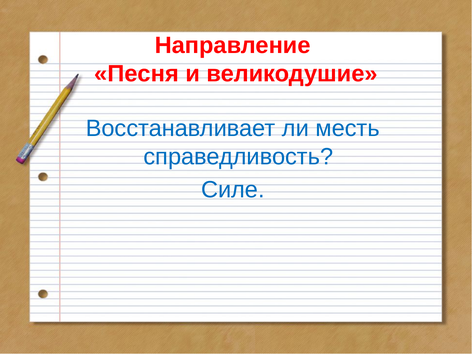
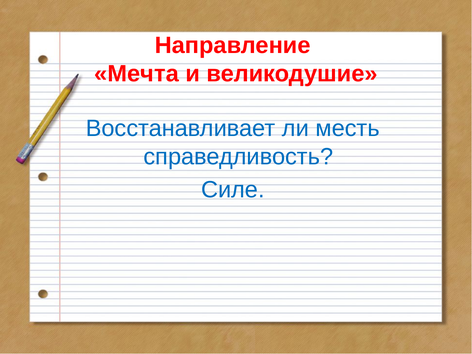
Песня: Песня -> Мечта (137, 74)
